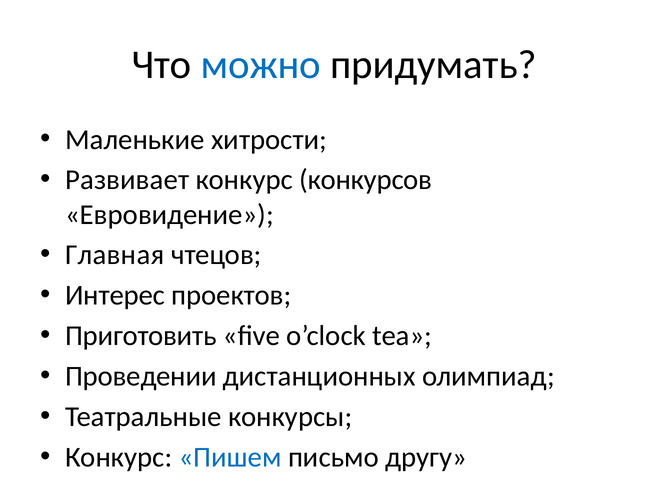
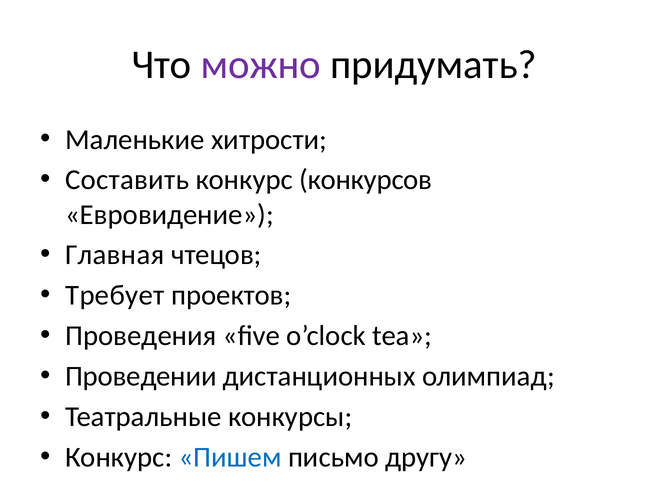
можно colour: blue -> purple (261, 65)
Развивает: Развивает -> Составить (127, 180)
Интерес: Интерес -> Требует (115, 296)
Приготовить: Приготовить -> Проведения (141, 336)
